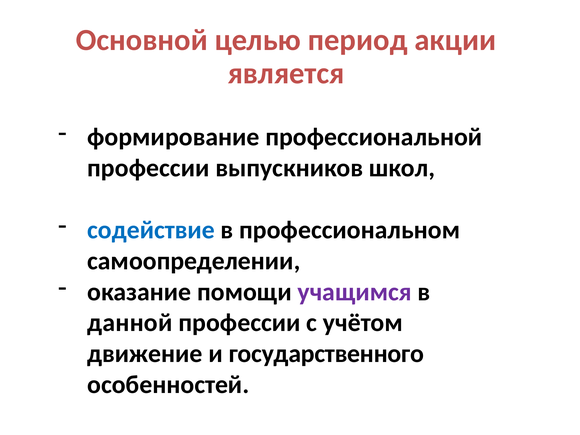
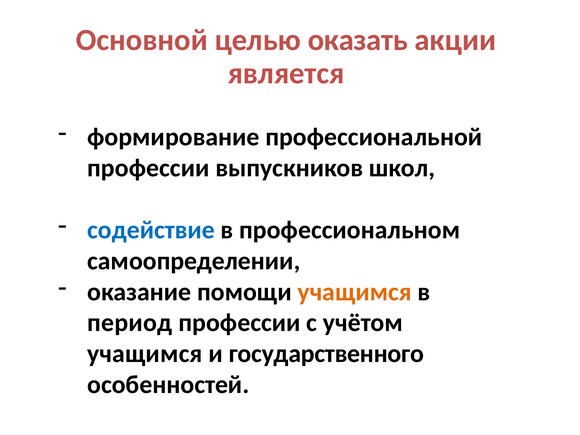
период: период -> оказать (358, 40)
учащимся colour: purple -> orange (355, 292)
данной: данной -> период (130, 323)
движение: движение -> учащимся (145, 354)
